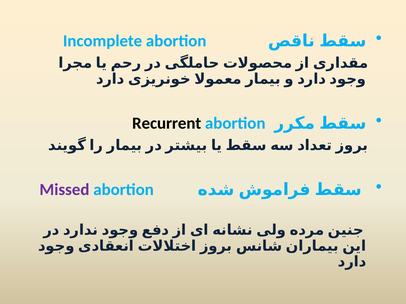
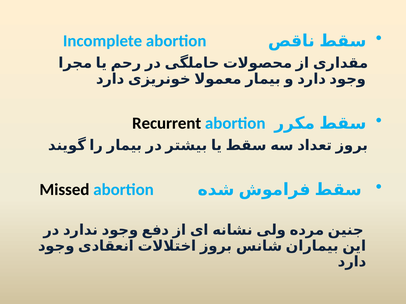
Missed colour: purple -> black (64, 190)
